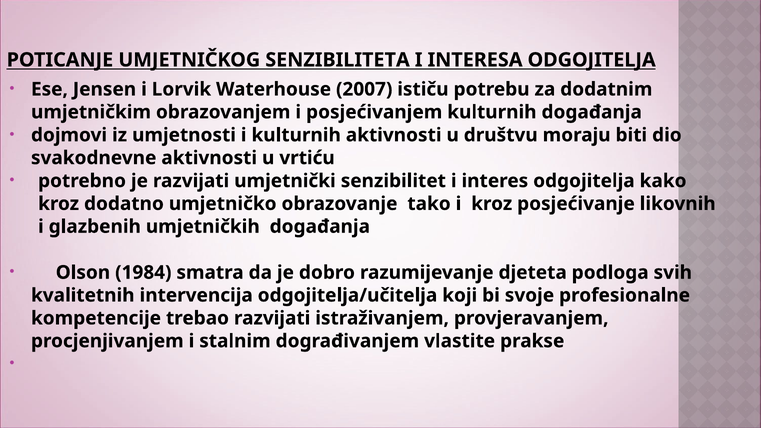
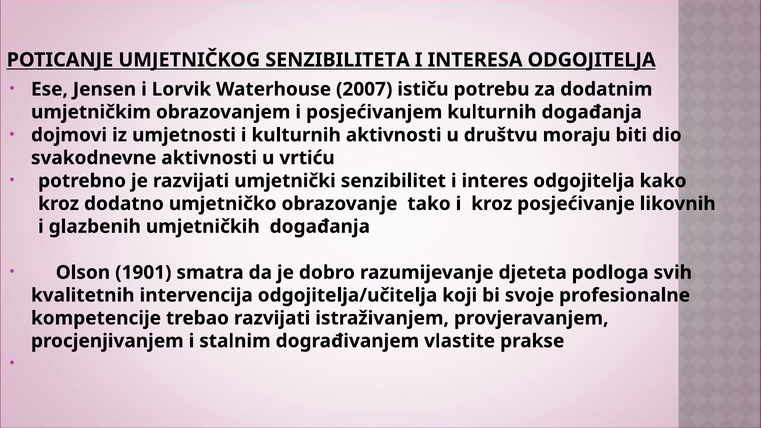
1984: 1984 -> 1901 (143, 273)
